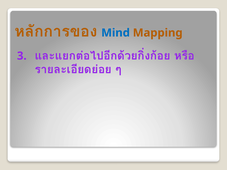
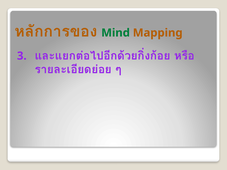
Mind colour: blue -> green (116, 33)
